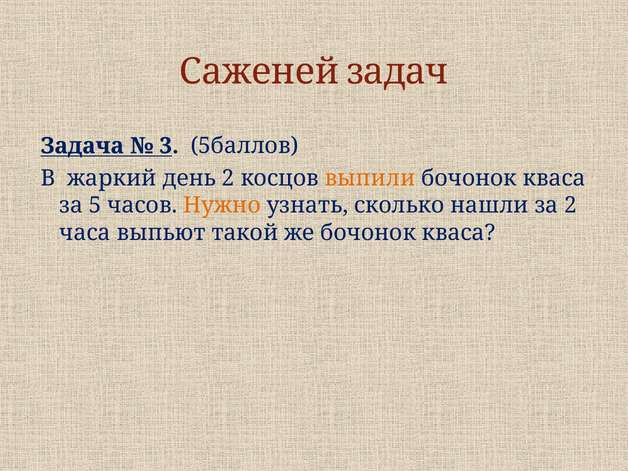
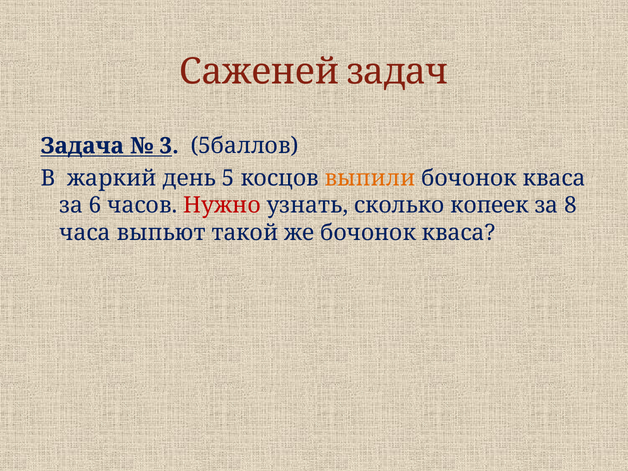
день 2: 2 -> 5 (228, 178)
5: 5 -> 6 (95, 205)
Нужно colour: orange -> red (222, 205)
нашли: нашли -> копеек (490, 205)
за 2: 2 -> 8 (571, 205)
